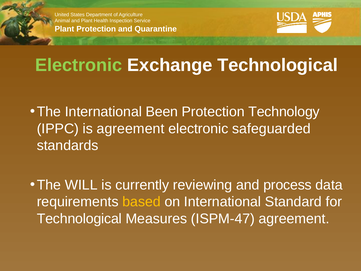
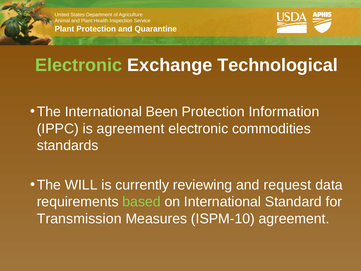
Technology: Technology -> Information (284, 112)
safeguarded: safeguarded -> commodities (271, 129)
process: process -> request (287, 185)
based colour: yellow -> light green (142, 202)
Technological: Technological -> Transmission (79, 218)
ISPM-47: ISPM-47 -> ISPM-10 (223, 218)
